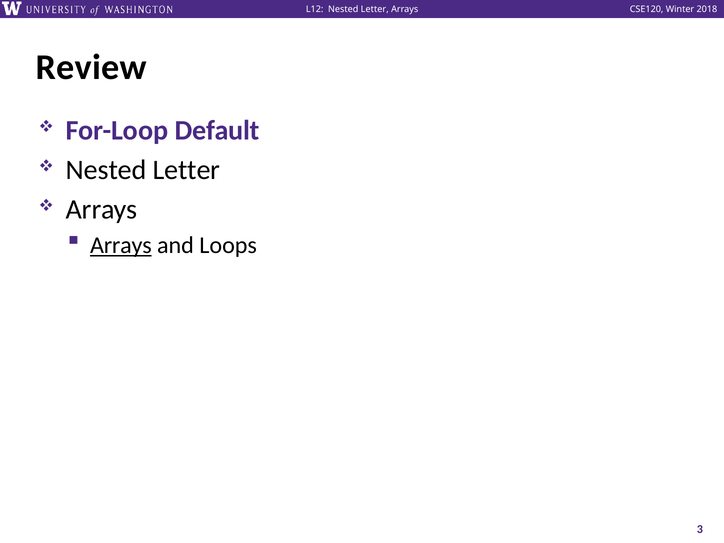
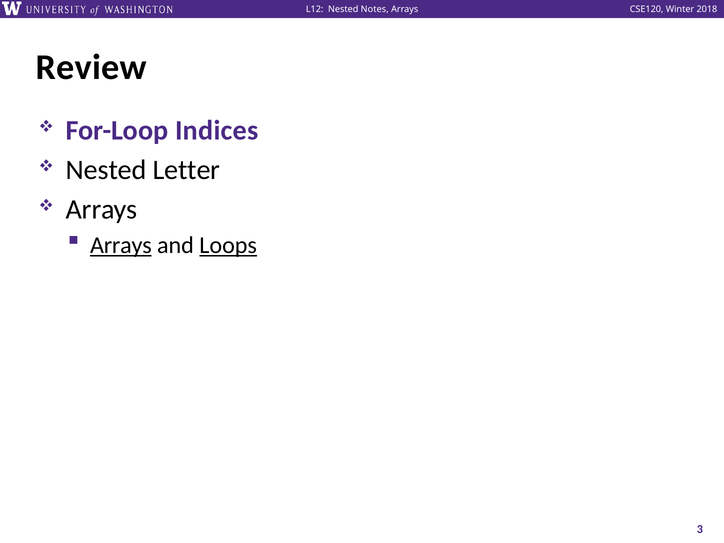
Letter: Letter -> Notes (375, 9)
Default: Default -> Indices (217, 130)
Loops underline: none -> present (228, 245)
